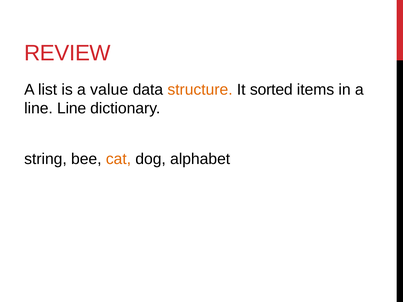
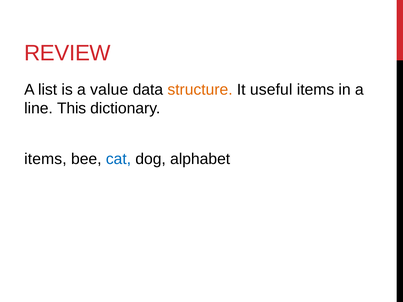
sorted: sorted -> useful (271, 90)
line Line: Line -> This (72, 108)
string: string -> items (45, 159)
cat colour: orange -> blue (118, 159)
